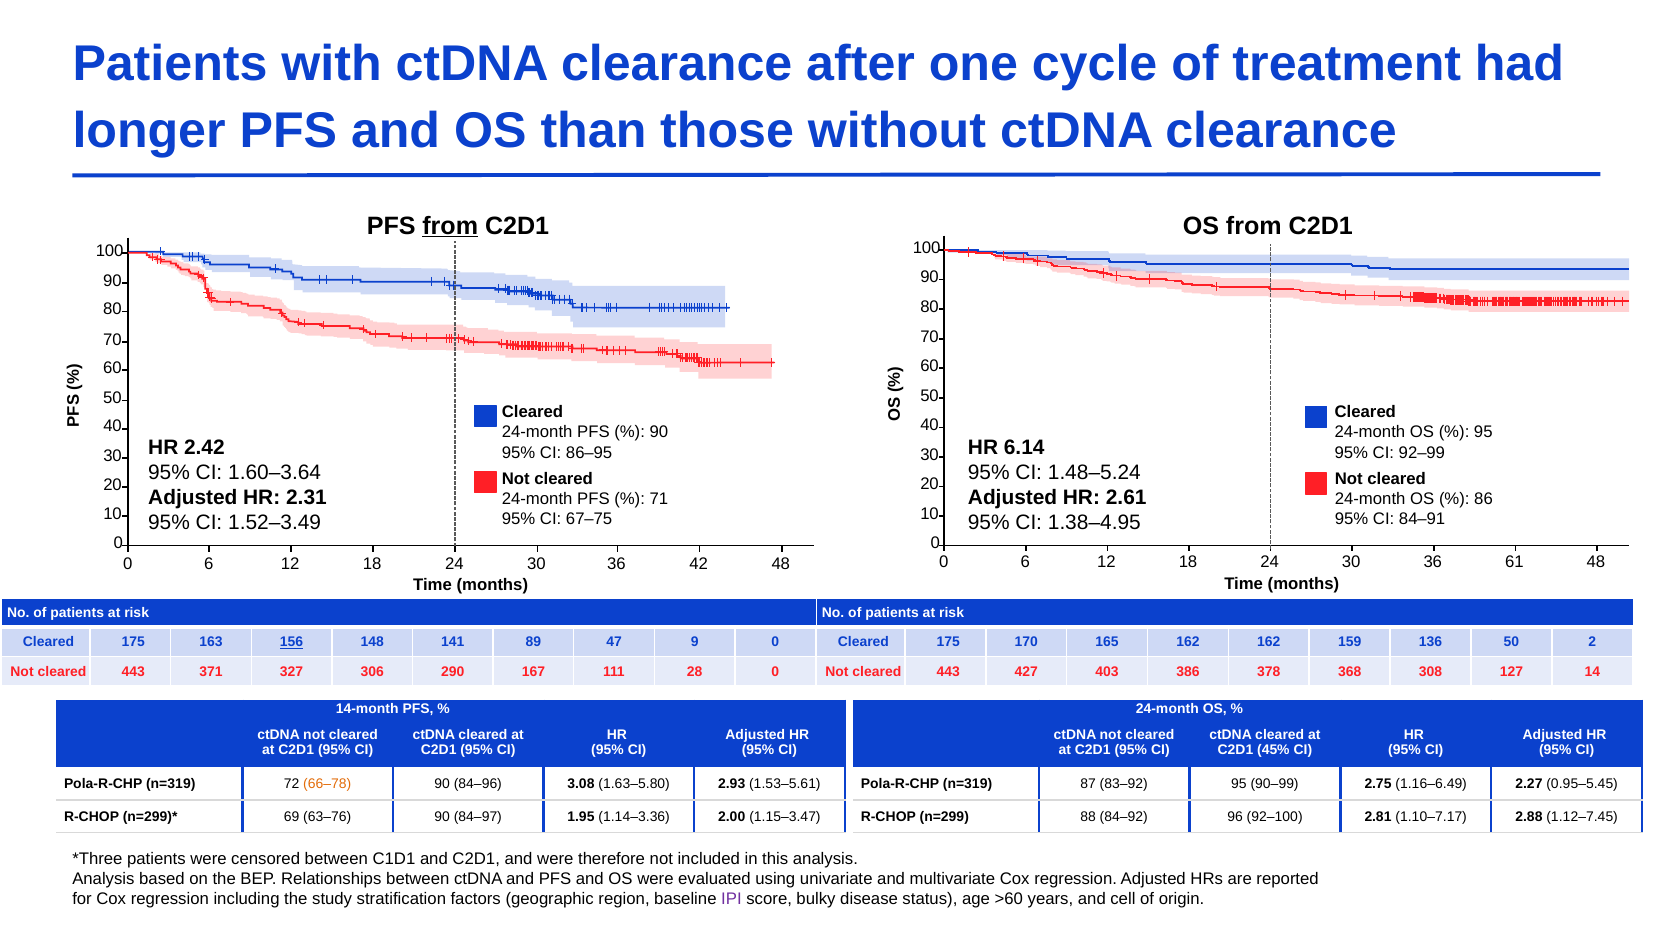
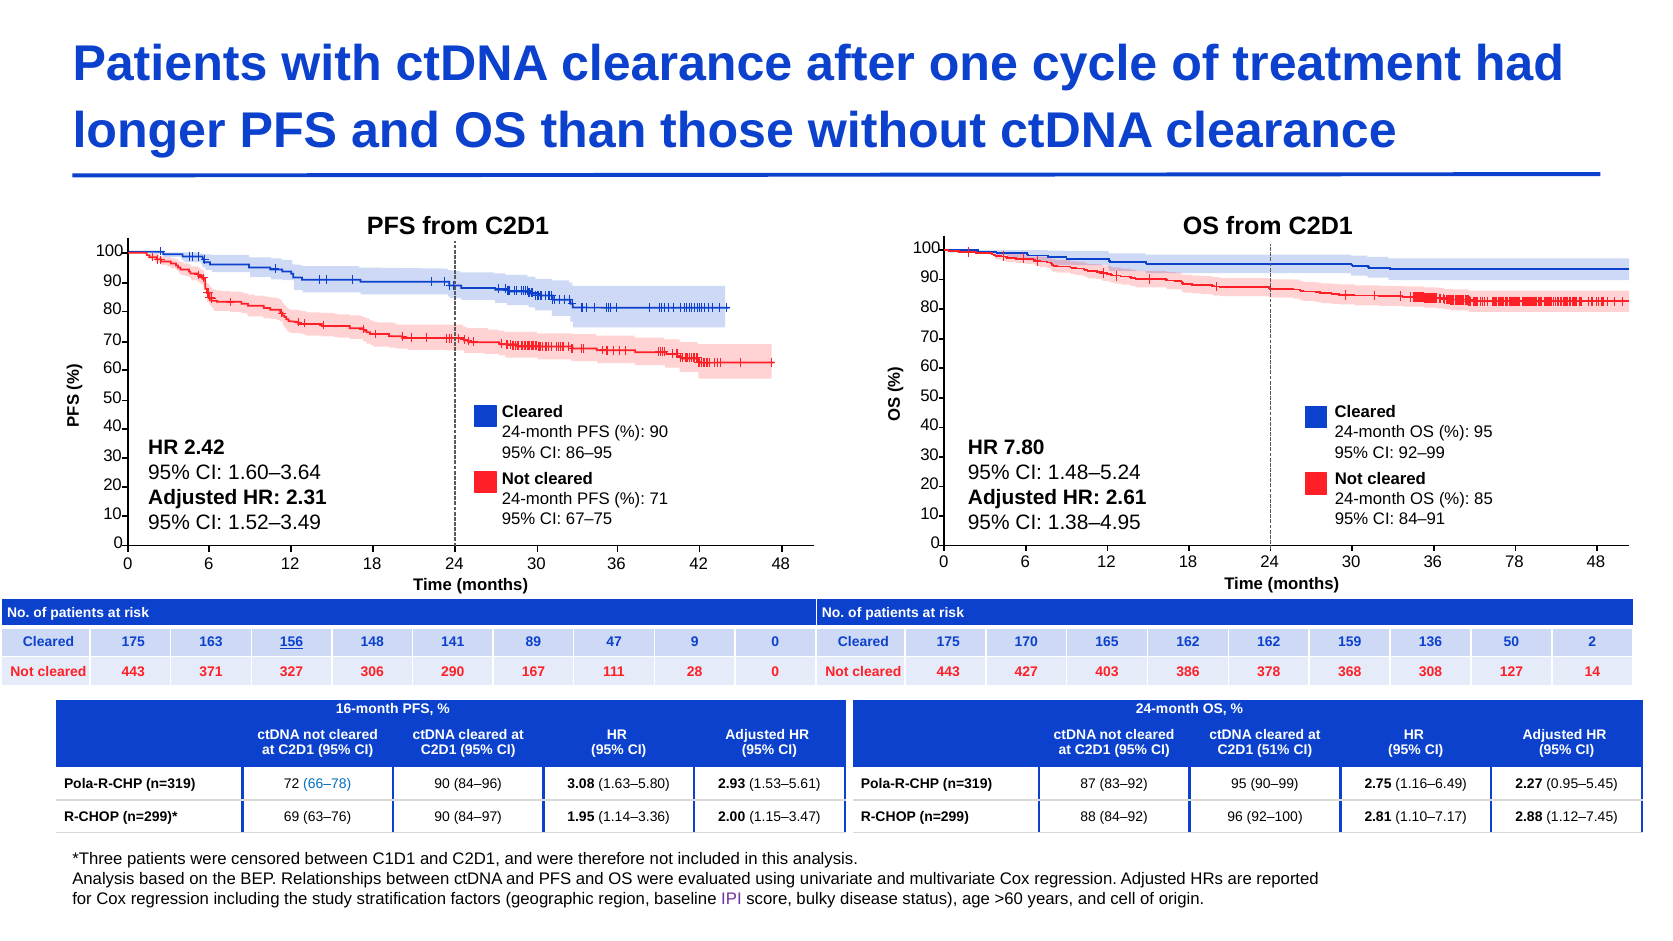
from underline: present -> none (450, 226)
6.14: 6.14 -> 7.80 (1024, 447)
86: 86 -> 85 (1484, 499)
61: 61 -> 78 (1514, 562)
14-month: 14-month -> 16-month (367, 709)
45%: 45% -> 51% (1273, 750)
66–78 colour: orange -> blue (327, 784)
